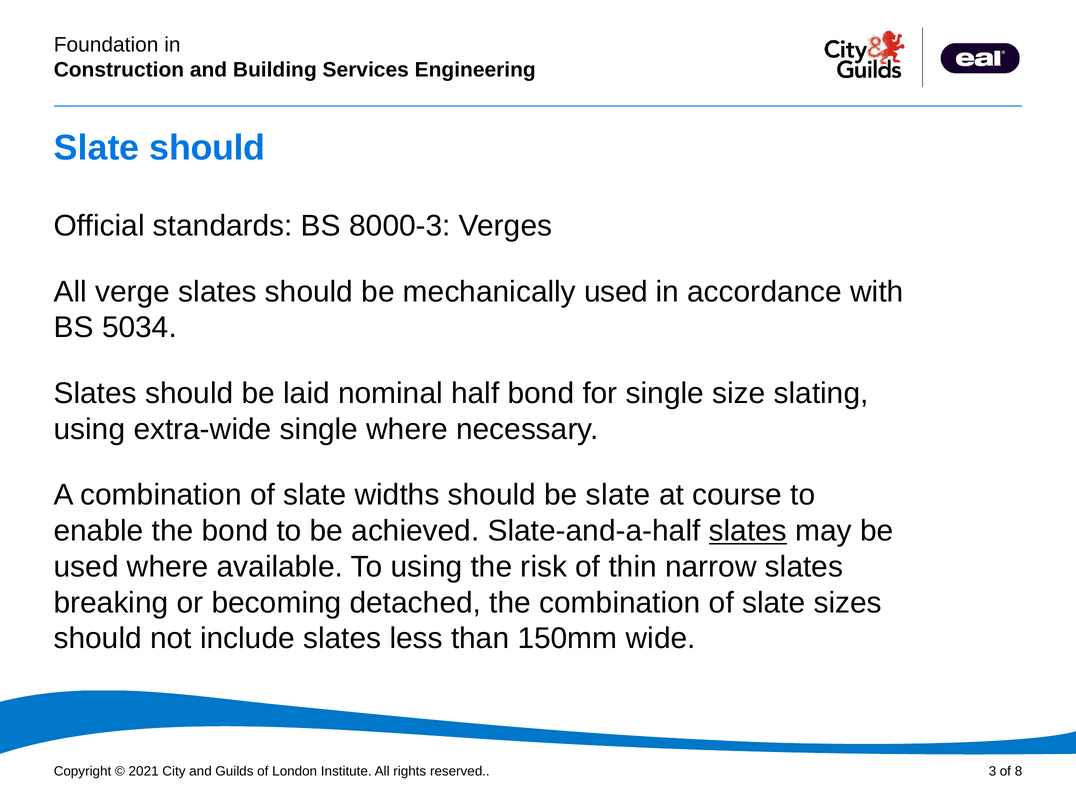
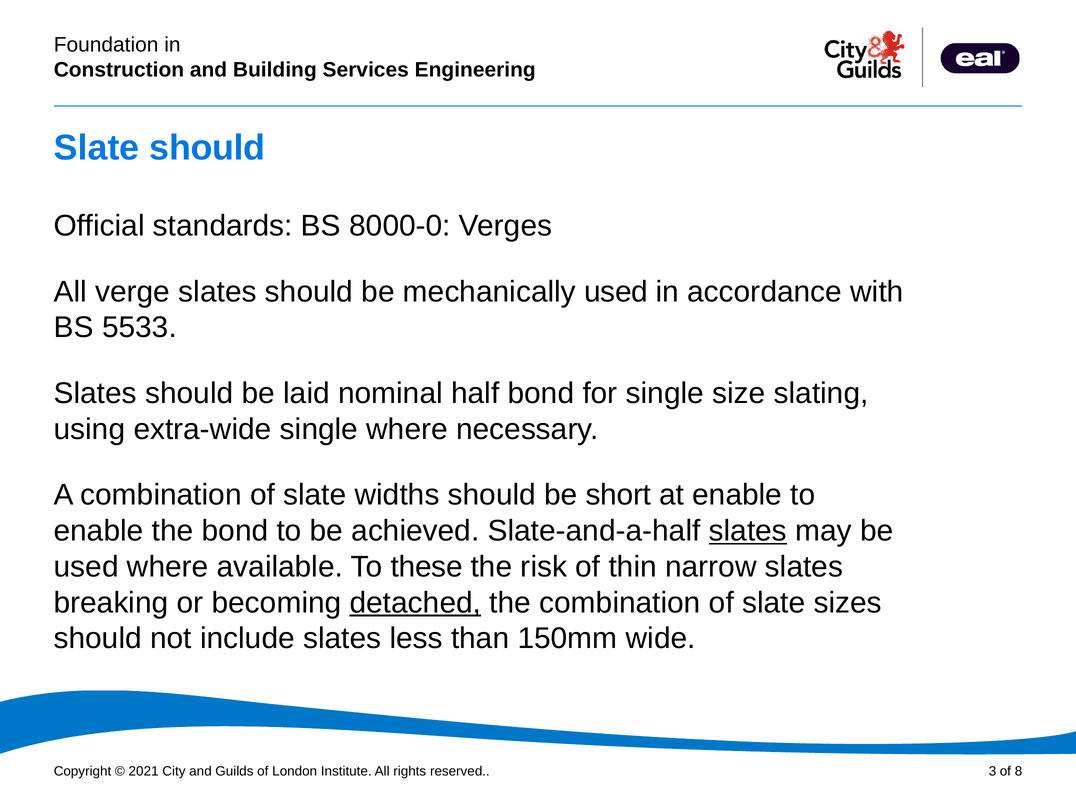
8000-3: 8000-3 -> 8000-0 (400, 226)
5034: 5034 -> 5533 (139, 328)
be slate: slate -> short (618, 495)
at course: course -> enable (737, 495)
To using: using -> these (427, 567)
detached underline: none -> present (415, 603)
